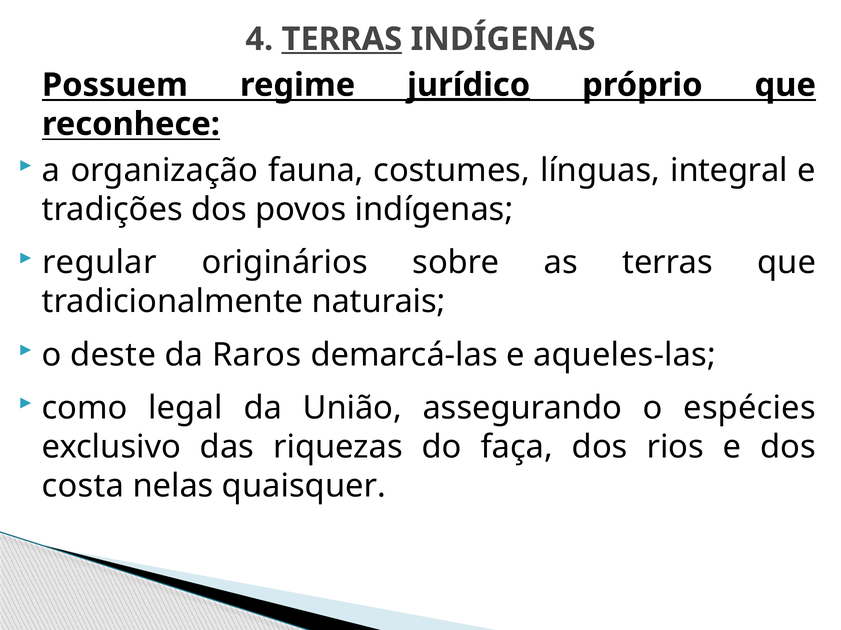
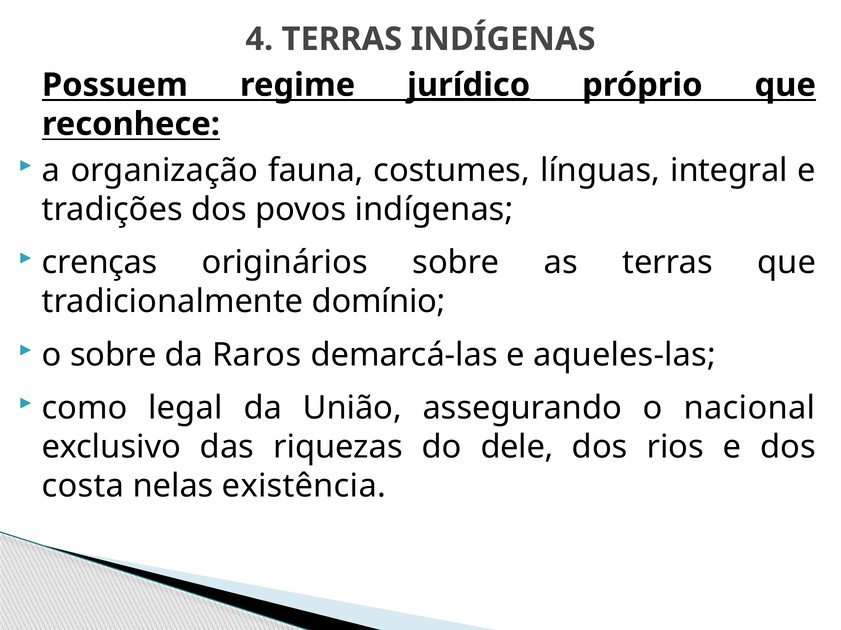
TERRAS underline: present -> none (342, 39)
regular: regular -> crenças (100, 263)
naturais: naturais -> domínio (379, 302)
o deste: deste -> sobre (113, 355)
espécies: espécies -> nacional (750, 408)
faça: faça -> dele (517, 448)
quaisquer: quaisquer -> existência (304, 487)
